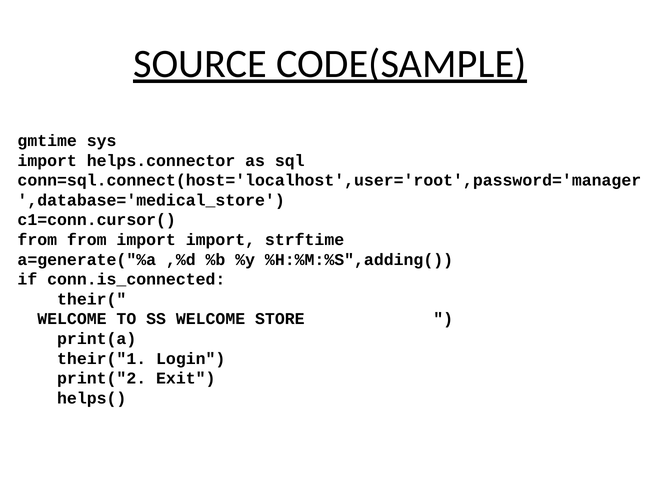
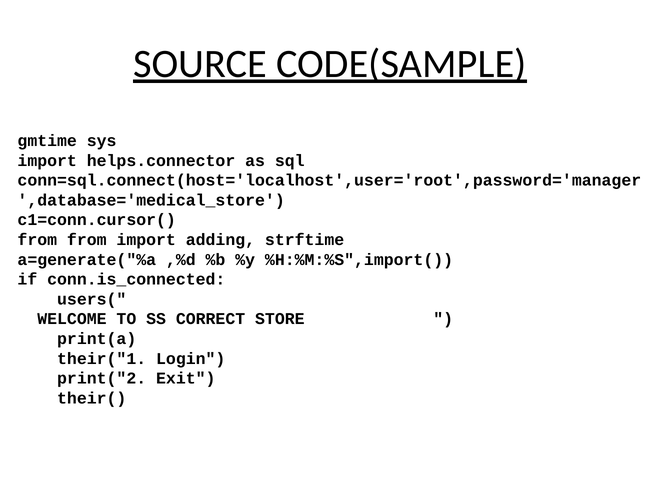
import import: import -> adding (220, 240)
%H:%M:%S",adding(: %H:%M:%S",adding( -> %H:%M:%S",import( (359, 260)
their(: their( -> users( (92, 299)
SS WELCOME: WELCOME -> CORRECT (211, 319)
helps(: helps( -> their( (92, 398)
